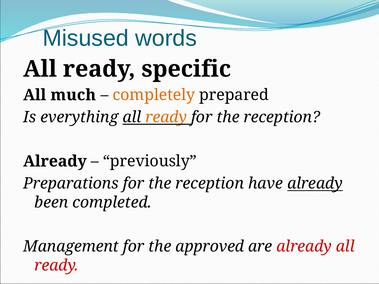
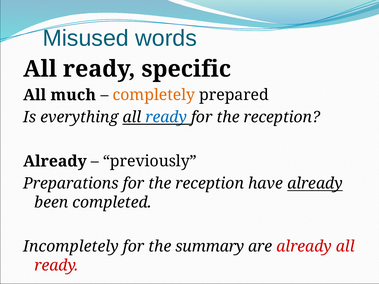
ready colour: orange -> blue (166, 117)
Management: Management -> Incompletely (71, 247)
approved: approved -> summary (210, 247)
